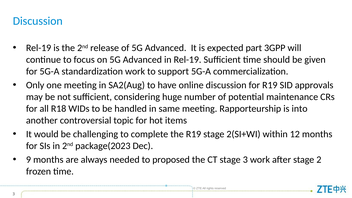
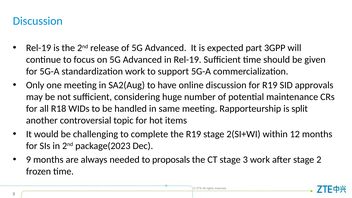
into: into -> split (300, 109)
proposed: proposed -> proposals (171, 160)
